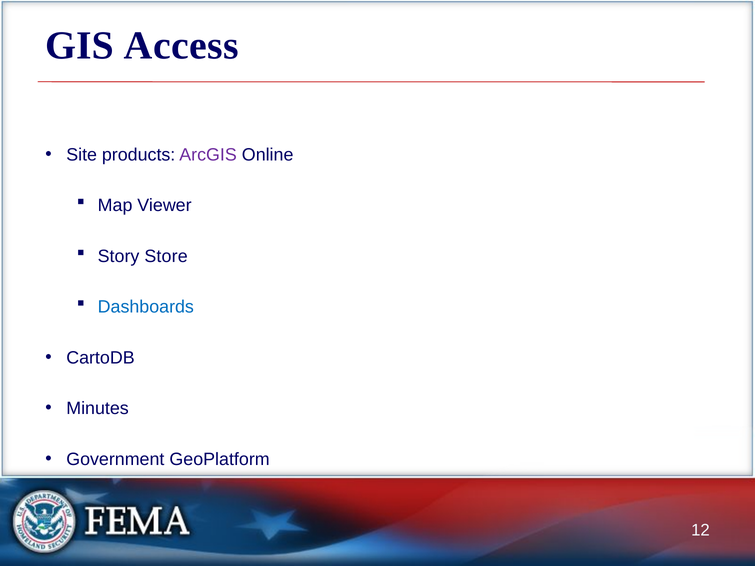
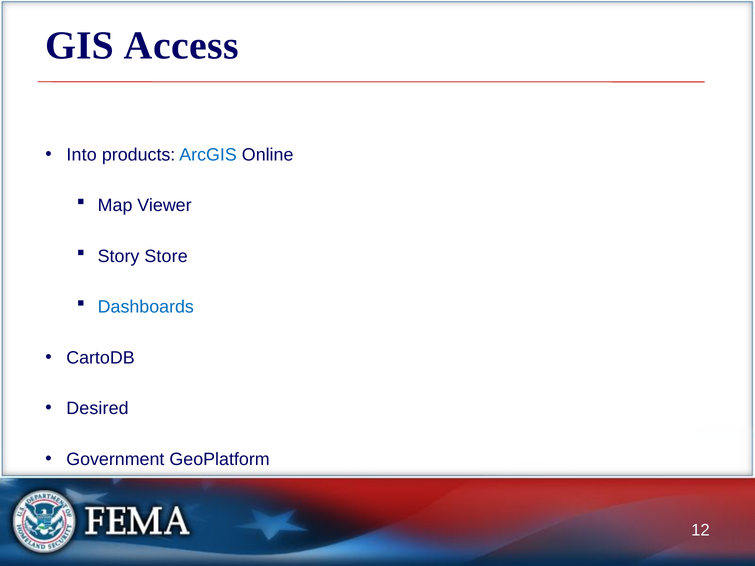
Site: Site -> Into (82, 155)
ArcGIS colour: purple -> blue (208, 155)
Minutes: Minutes -> Desired (97, 409)
